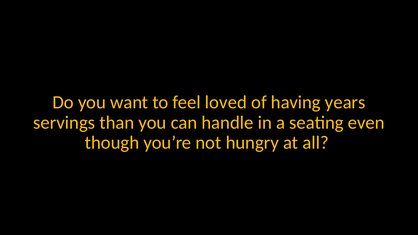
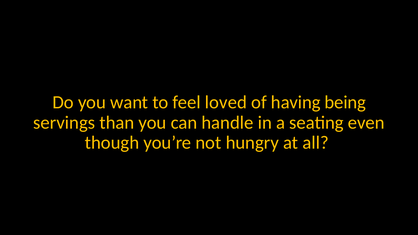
years: years -> being (345, 102)
